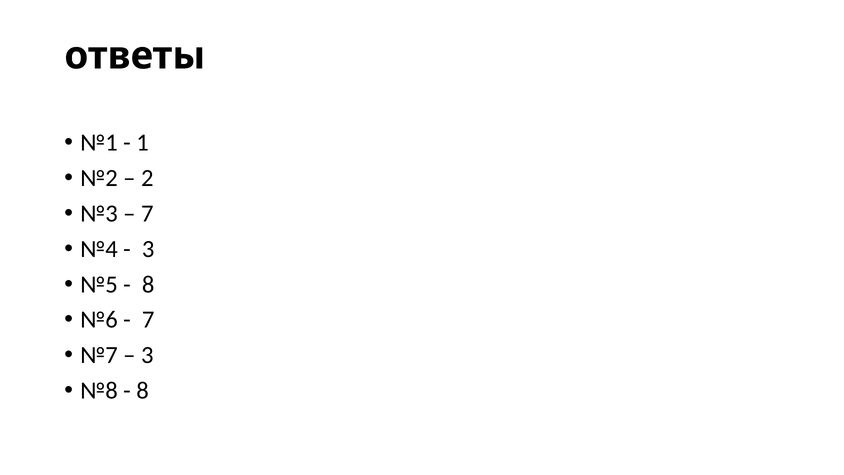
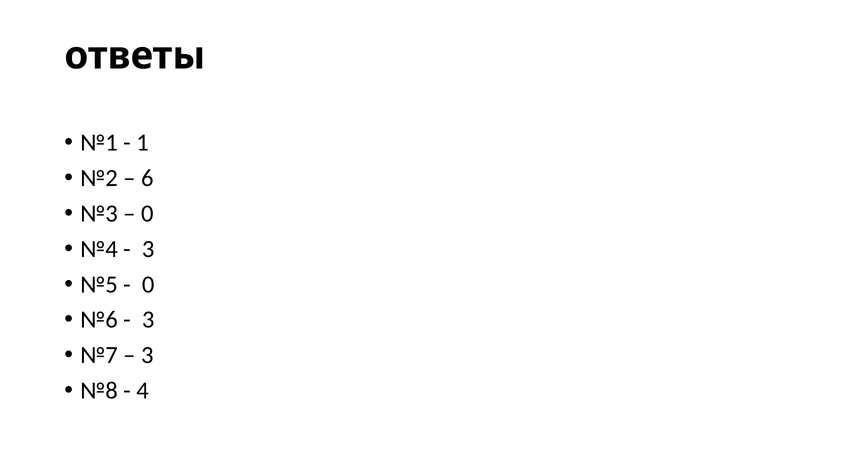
2: 2 -> 6 (147, 178)
7: 7 -> 0 (147, 213)
8: 8 -> 0 (148, 284)
7: 7 -> 3 (148, 320)
8: 8 -> 4 (143, 390)
